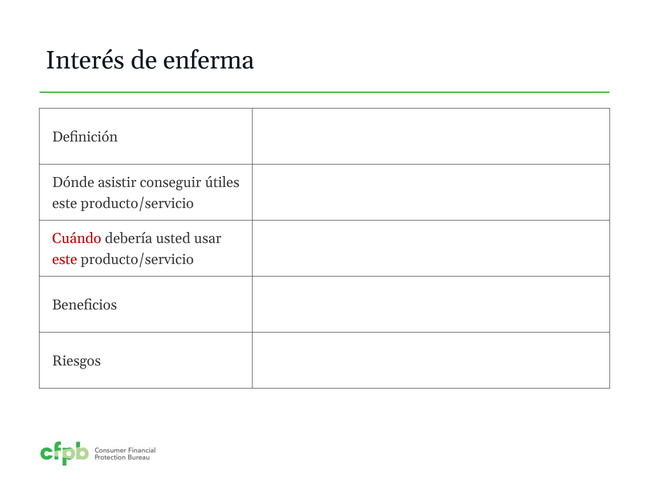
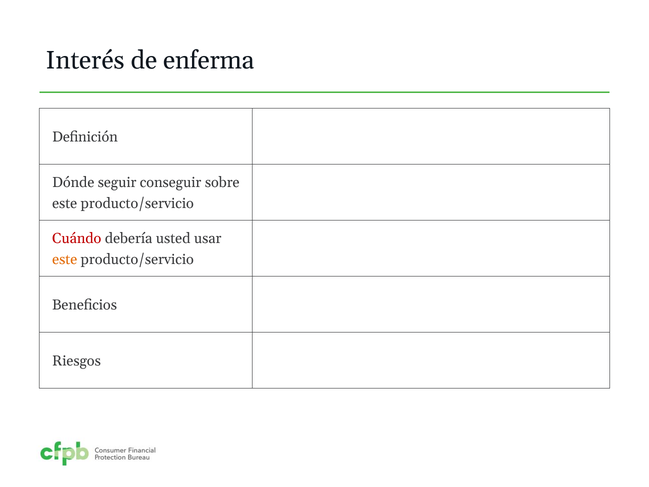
asistir: asistir -> seguir (117, 182)
útiles: útiles -> sobre (222, 182)
este colour: red -> orange (65, 259)
